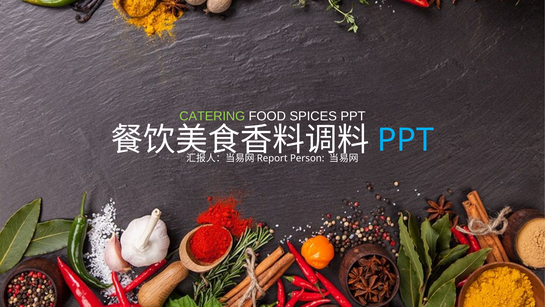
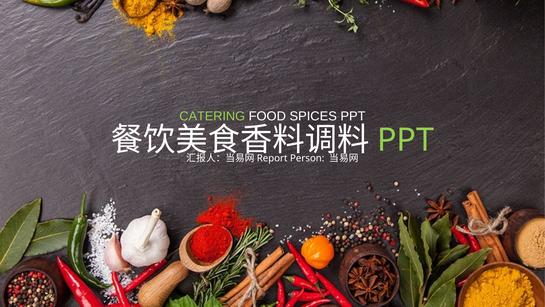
PPT colour: light blue -> light green (406, 140)
